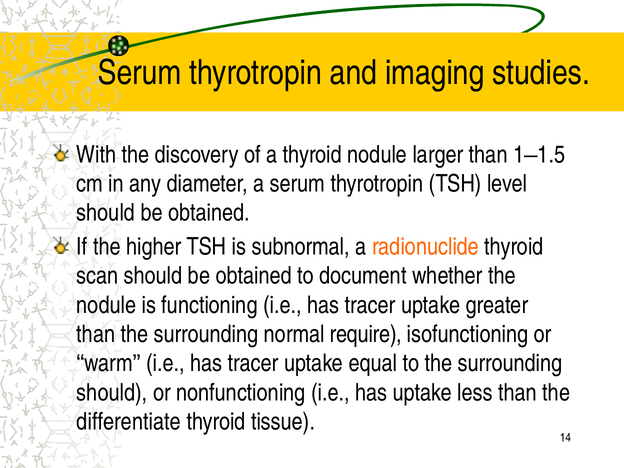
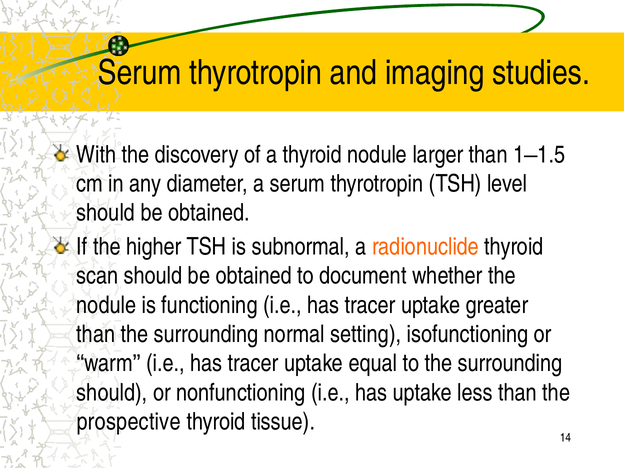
require: require -> setting (366, 334)
differentiate: differentiate -> prospective (129, 422)
